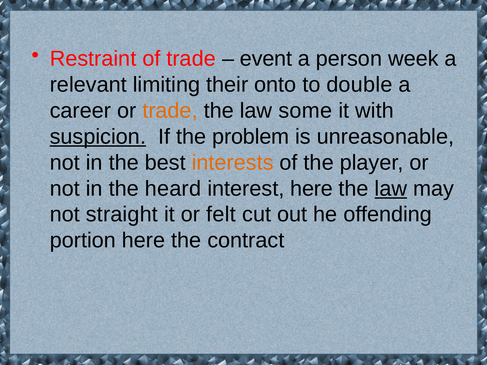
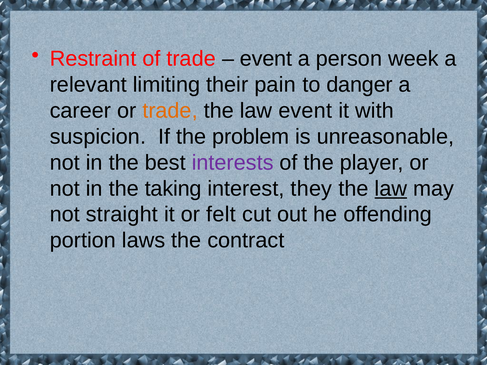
onto: onto -> pain (275, 85)
double: double -> danger (360, 85)
law some: some -> event (305, 111)
suspicion underline: present -> none (98, 137)
interests colour: orange -> purple (233, 163)
heard: heard -> taking (173, 189)
interest here: here -> they (311, 189)
portion here: here -> laws (144, 241)
